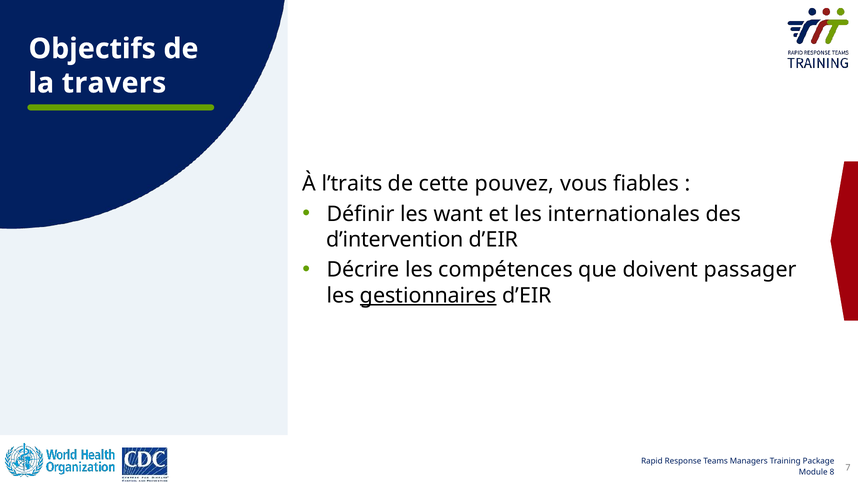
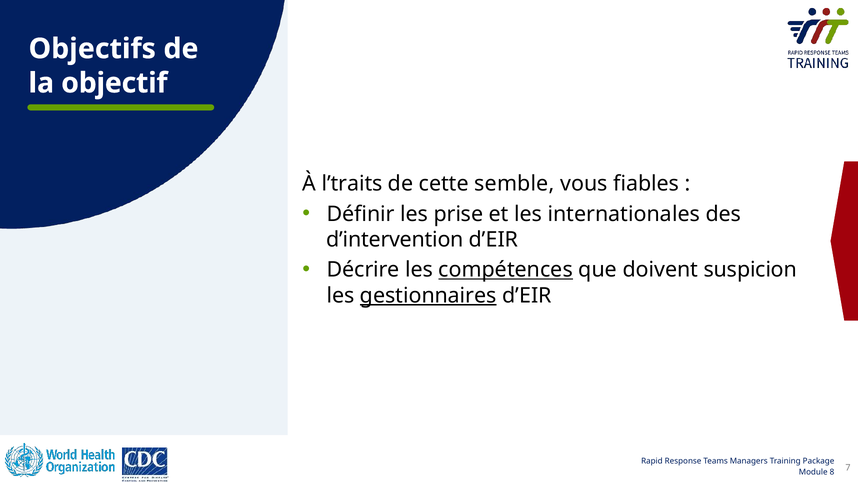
travers: travers -> objectif (114, 83)
pouvez: pouvez -> semble (514, 184)
want: want -> prise (458, 214)
compétences underline: none -> present (506, 270)
passager: passager -> suspicion (750, 270)
